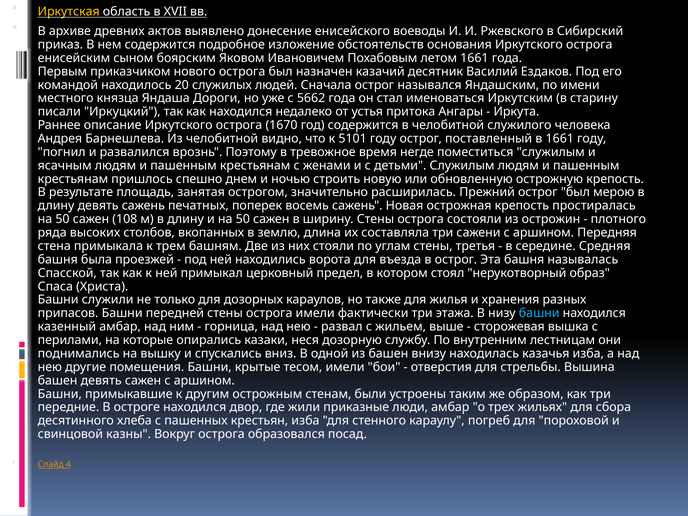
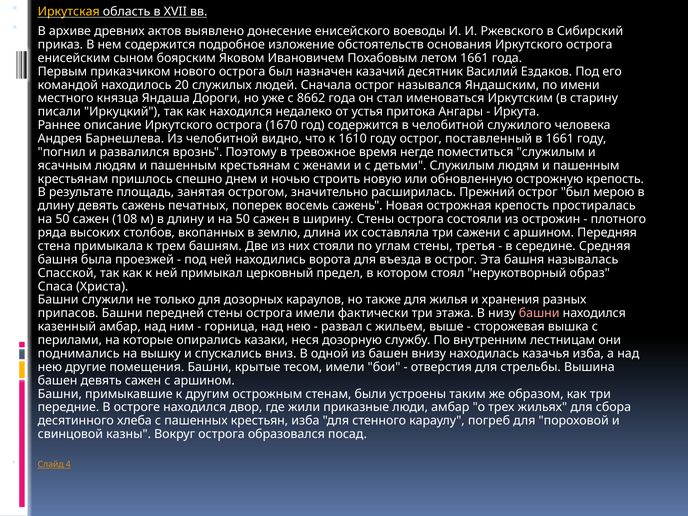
5662: 5662 -> 8662 (311, 98)
5101: 5101 -> 1610 (353, 139)
башни colour: light blue -> pink (539, 313)
